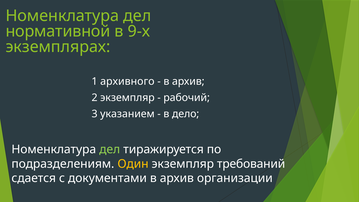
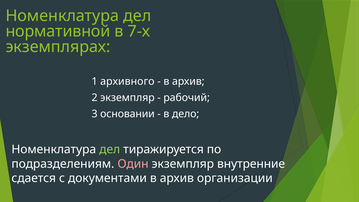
9-х: 9-х -> 7-х (139, 31)
указанием: указанием -> основании (127, 114)
Один colour: yellow -> pink (133, 164)
требований: требований -> внутренние (251, 164)
